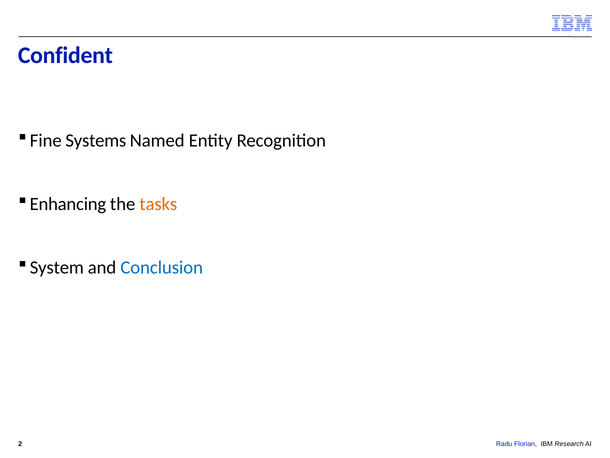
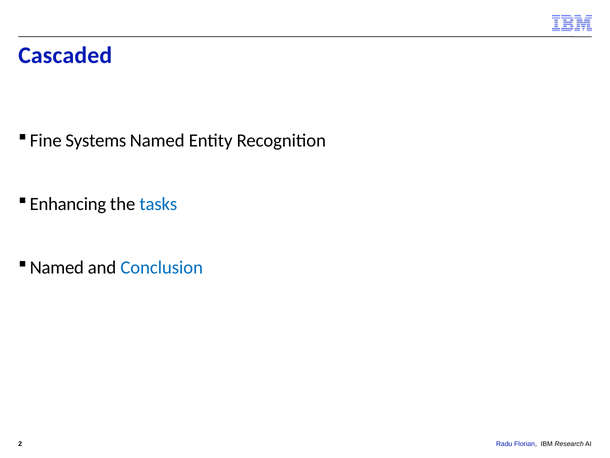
Confident: Confident -> Cascaded (65, 55)
tasks colour: orange -> blue (158, 204)
System: System -> Named (57, 267)
